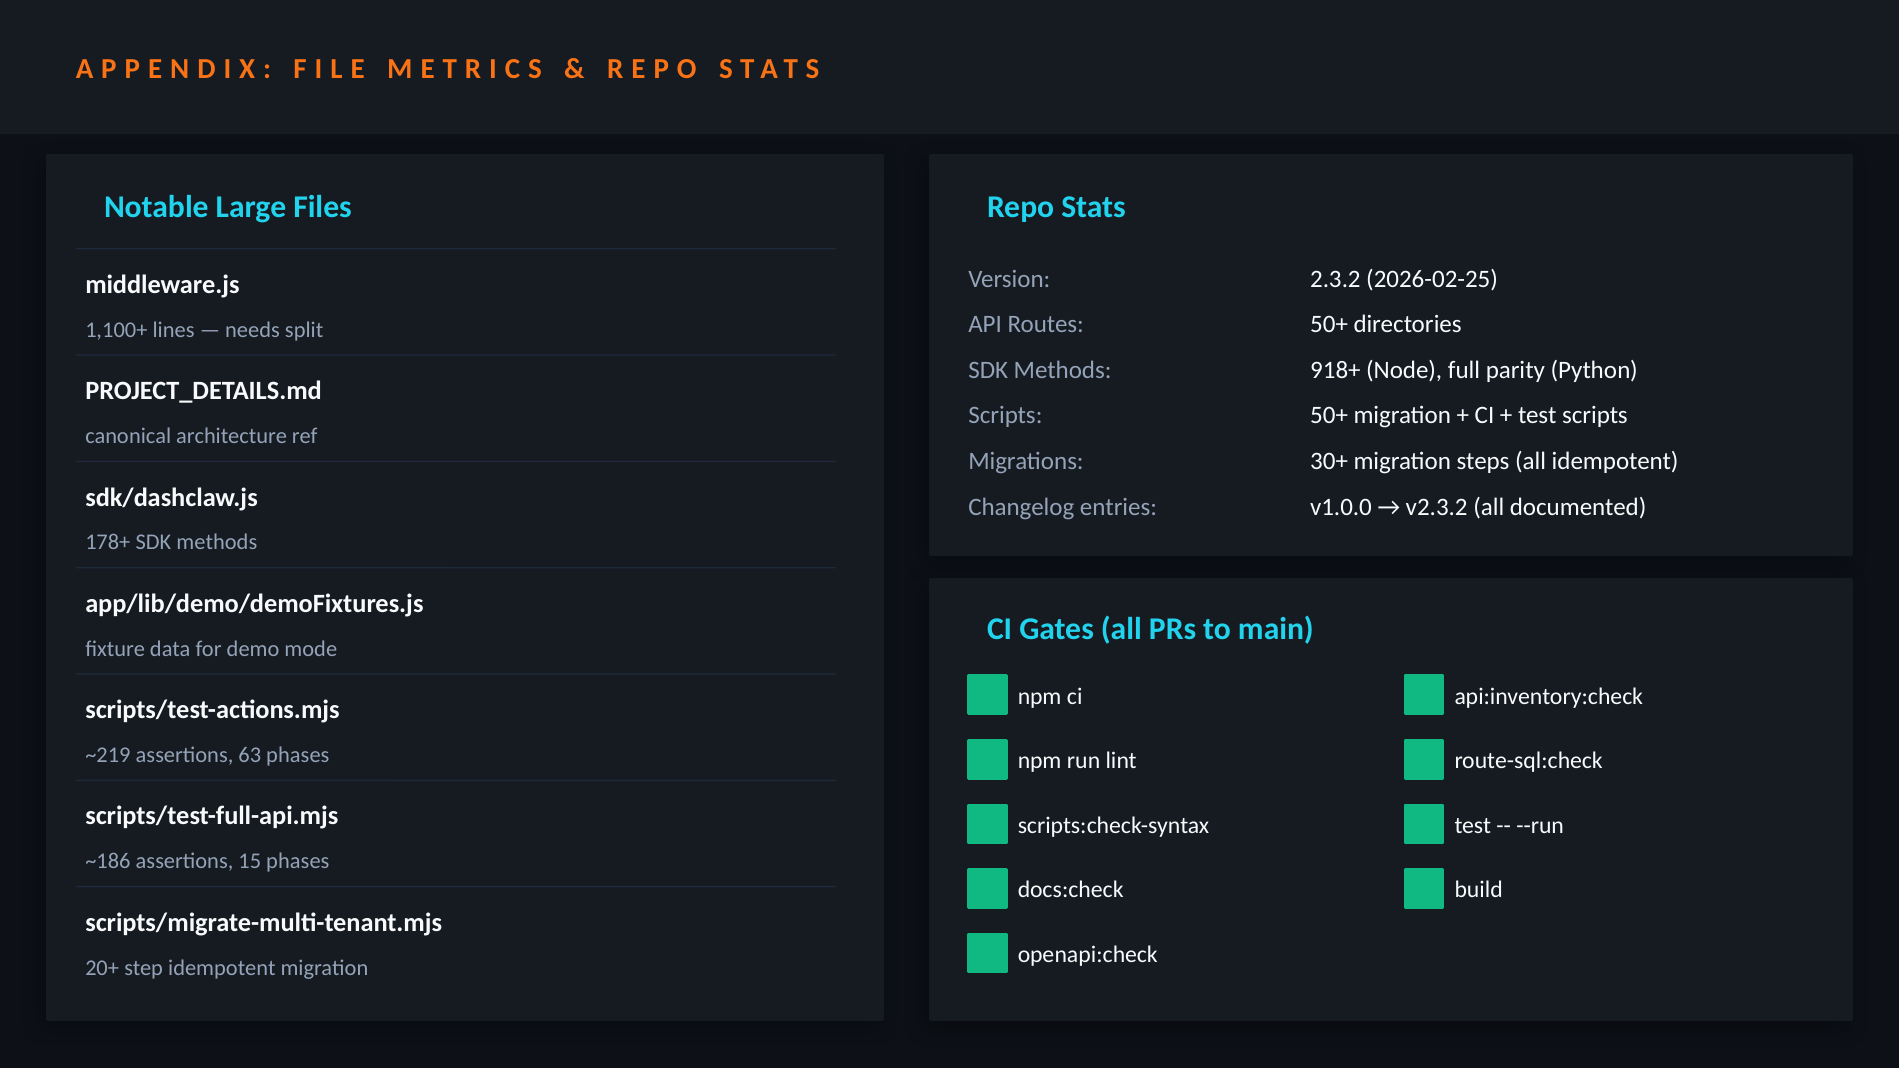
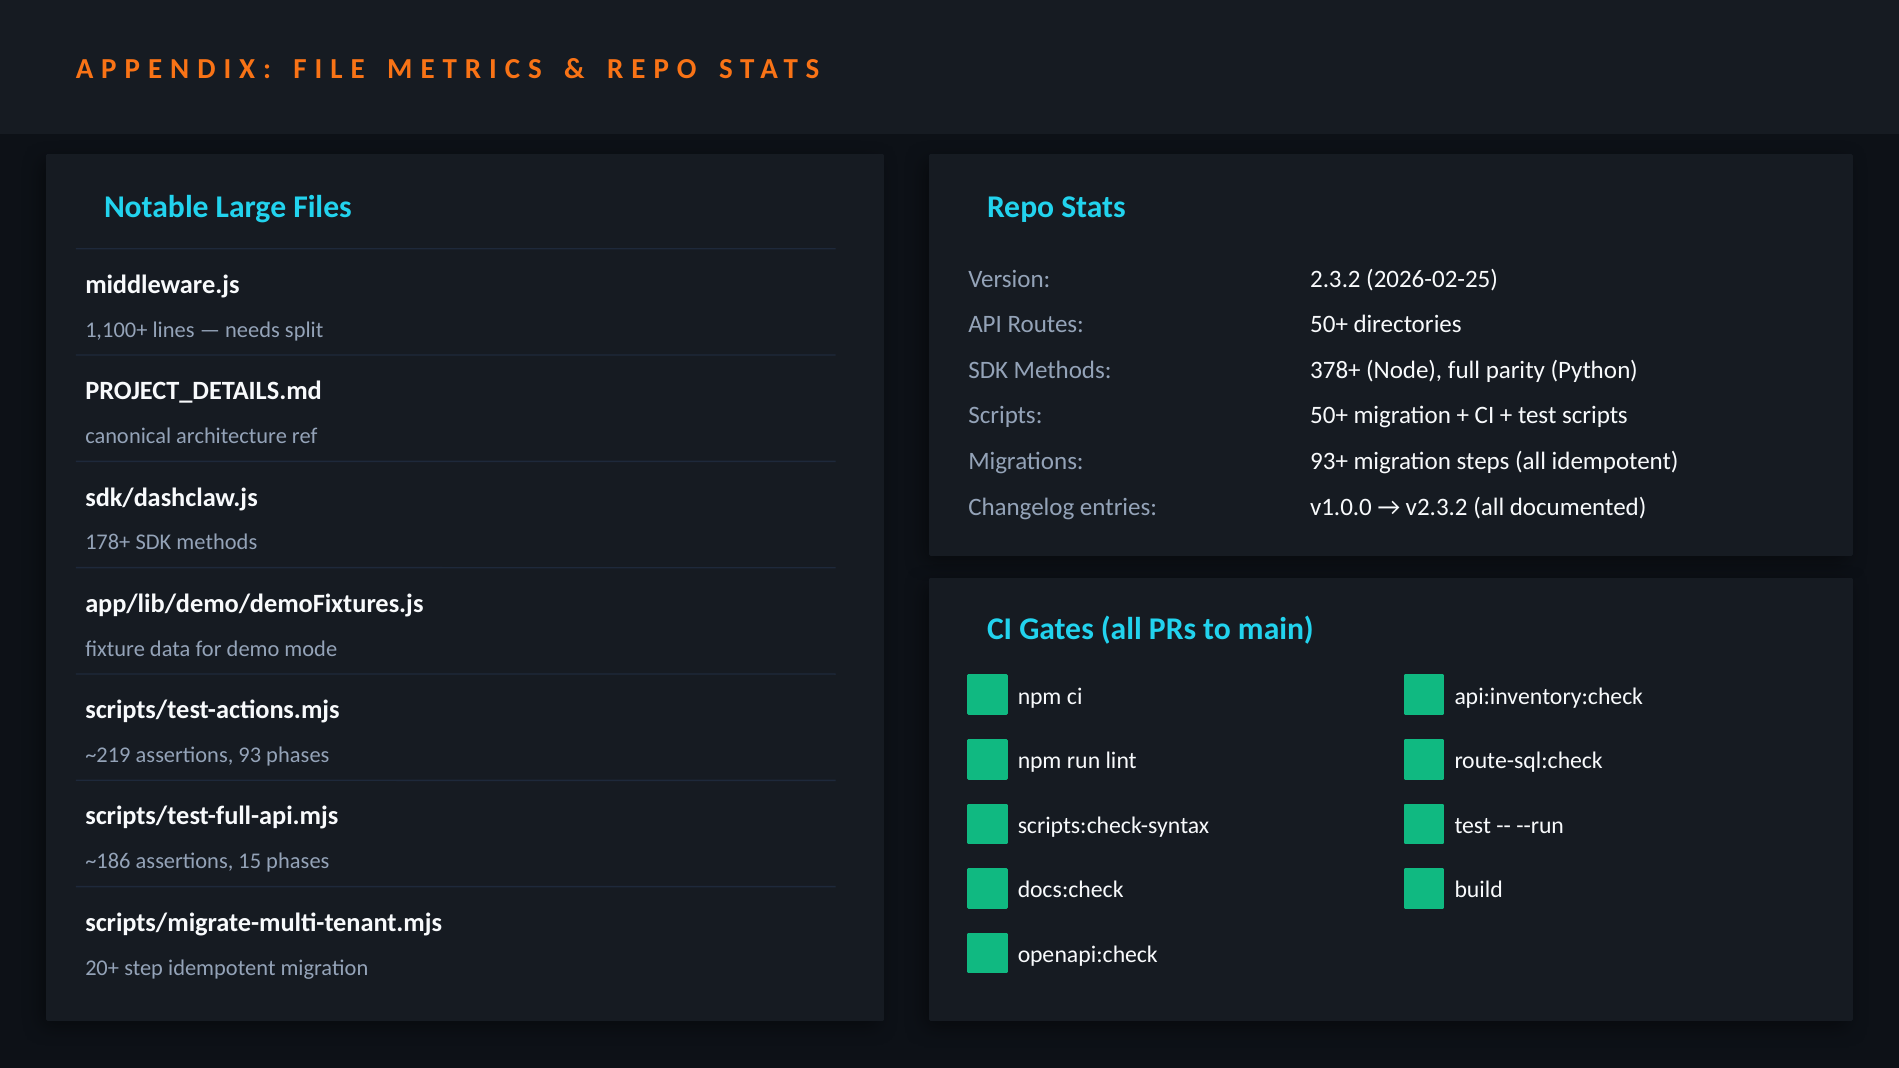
918+: 918+ -> 378+ (1335, 370)
30+: 30+ -> 93+ (1329, 461)
63: 63 -> 93 (250, 755)
